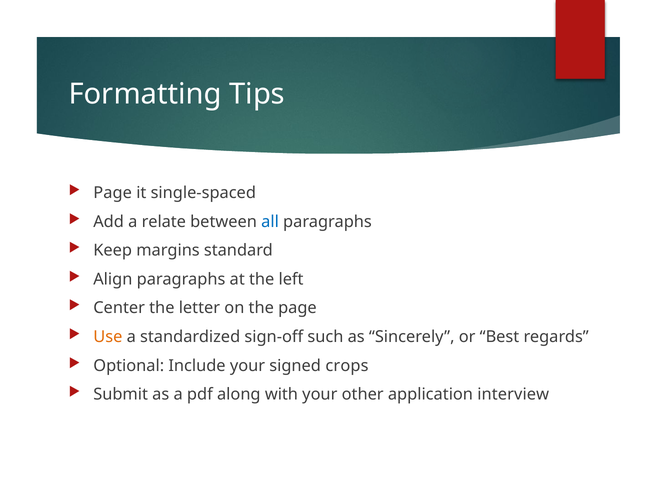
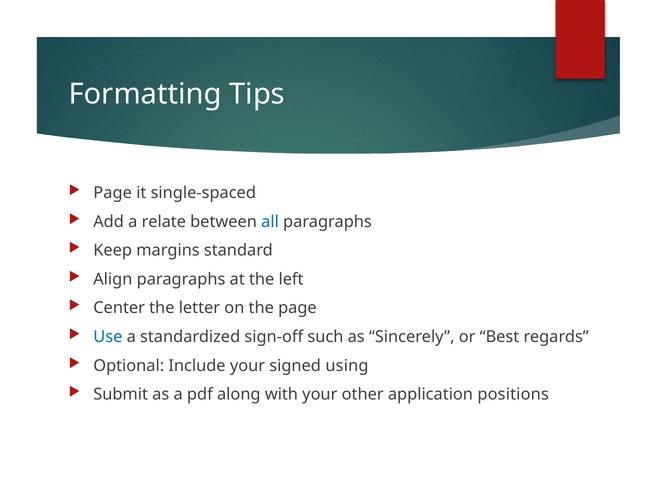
Use colour: orange -> blue (108, 337)
crops: crops -> using (347, 366)
interview: interview -> positions (513, 394)
